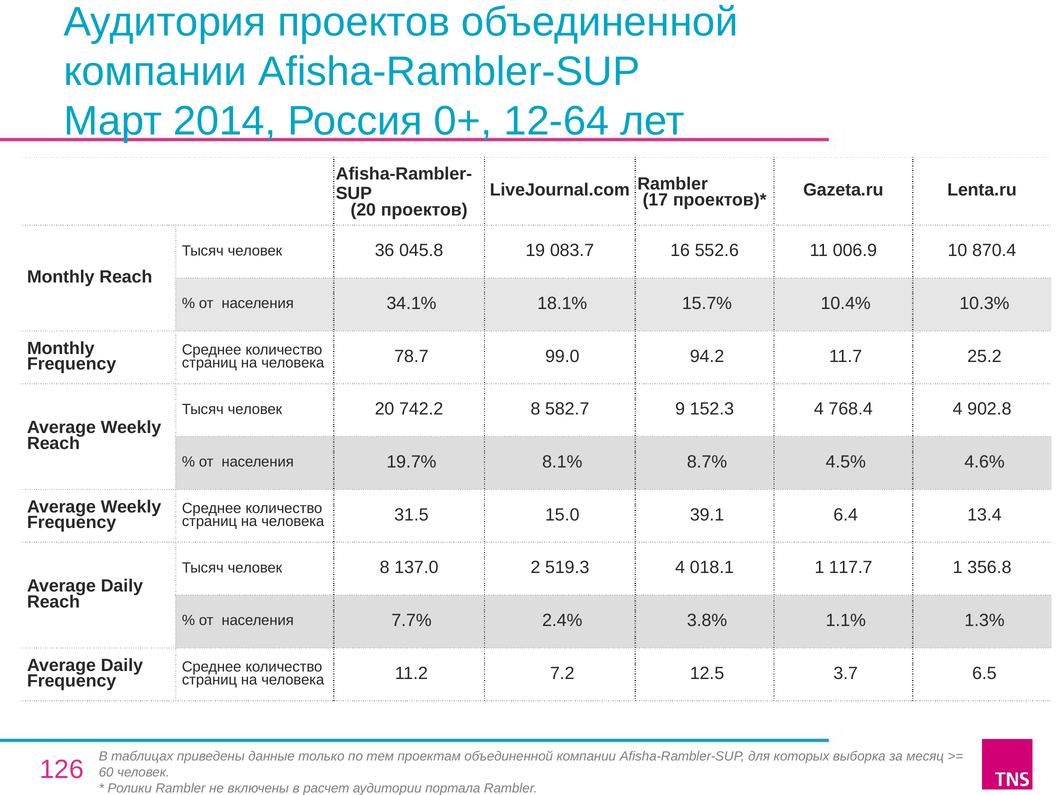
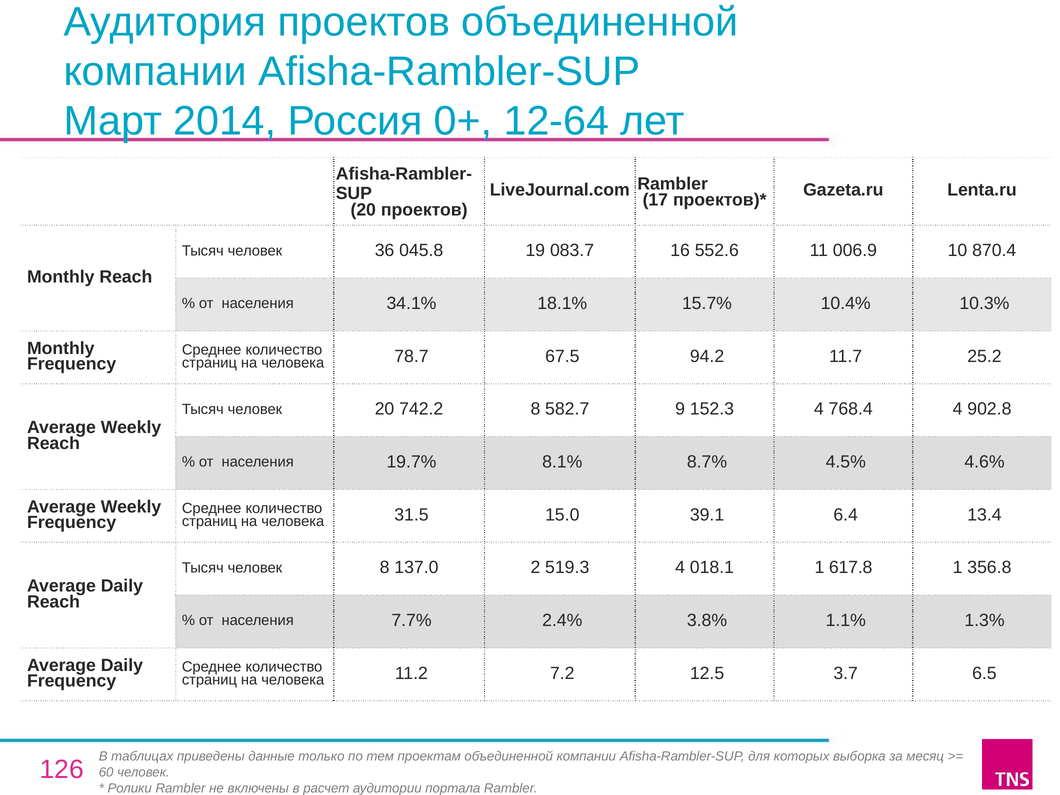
99.0: 99.0 -> 67.5 (562, 356)
117.7: 117.7 -> 617.8 (851, 568)
